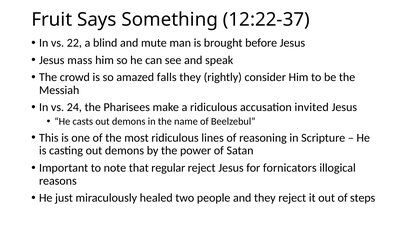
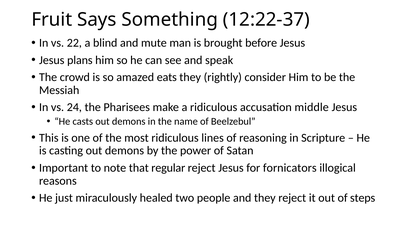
mass: mass -> plans (80, 60)
falls: falls -> eats (167, 77)
invited: invited -> middle (312, 107)
